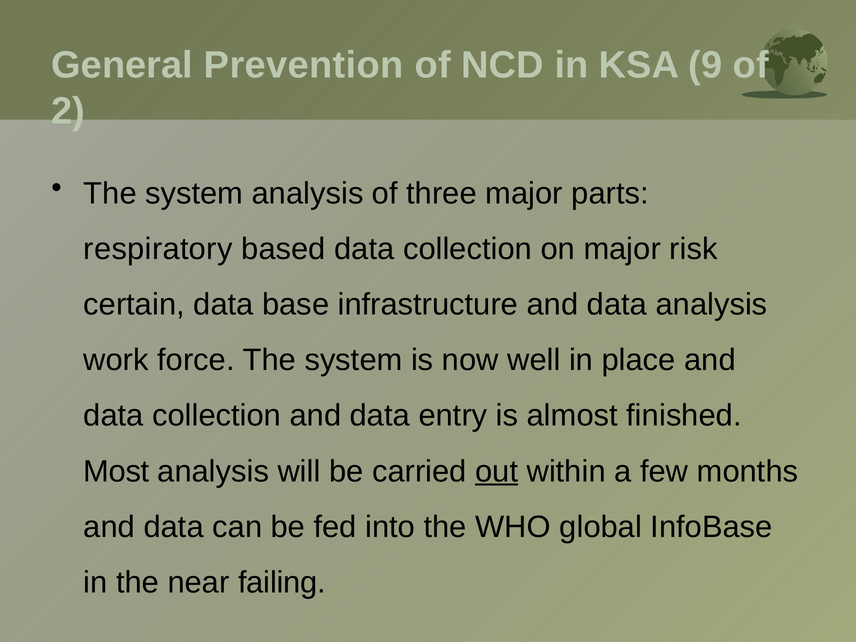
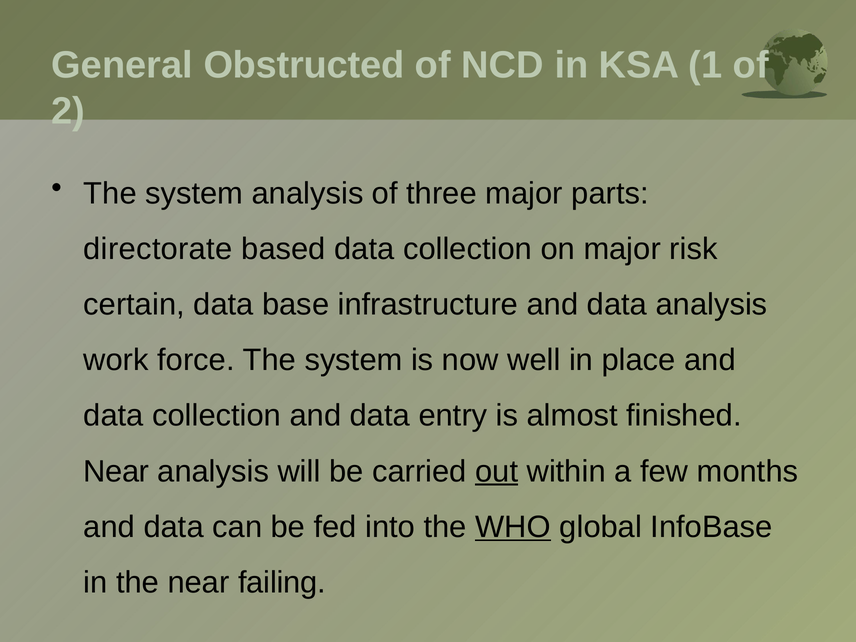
Prevention: Prevention -> Obstructed (304, 65)
9: 9 -> 1 (705, 65)
respiratory: respiratory -> directorate (158, 249)
Most: Most -> Near (116, 471)
WHO underline: none -> present (513, 527)
